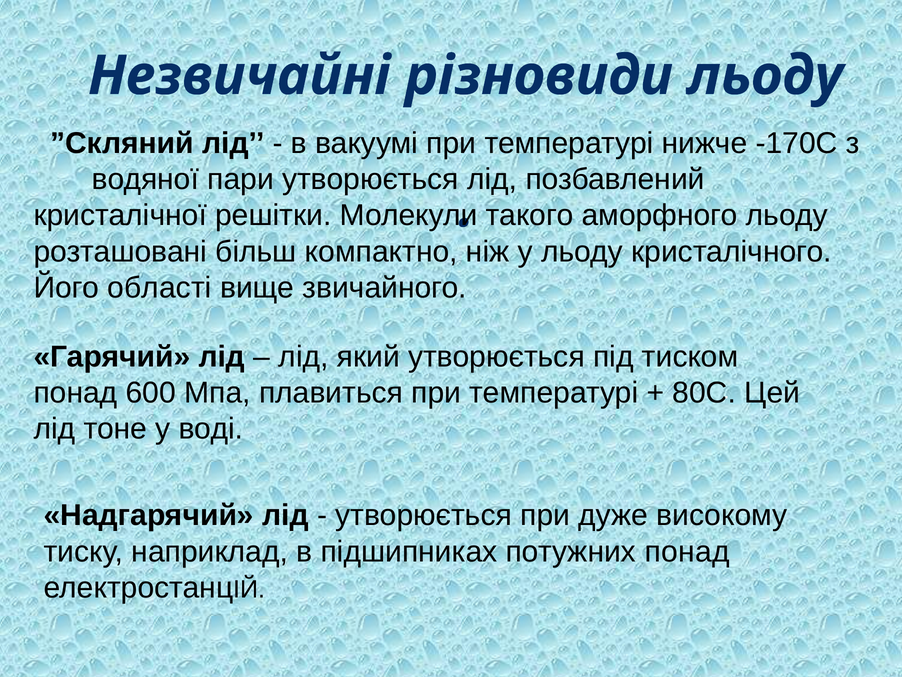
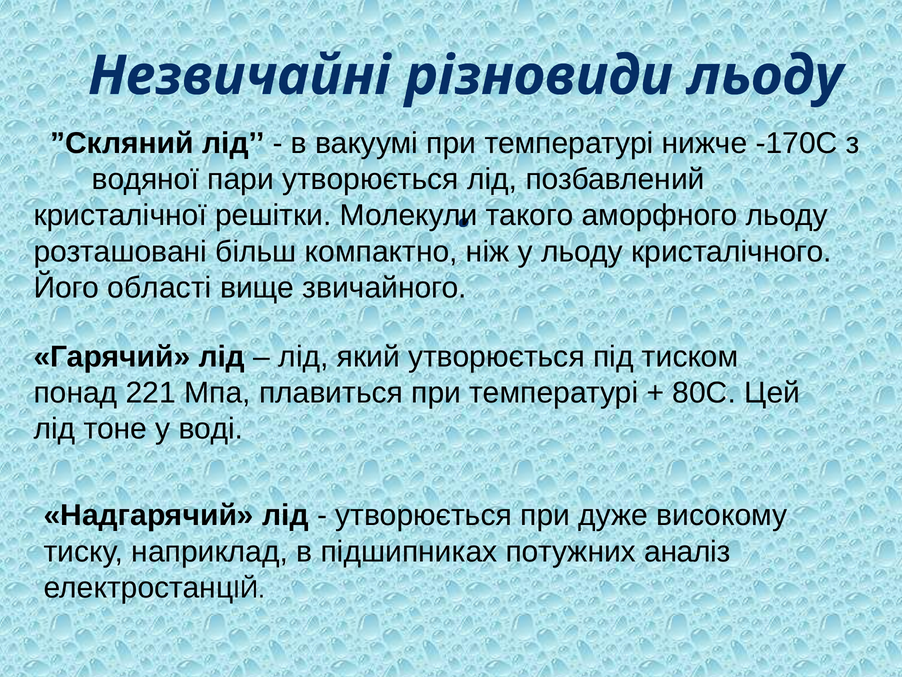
600: 600 -> 221 (151, 393)
потужних понад: понад -> аналіз (687, 551)
